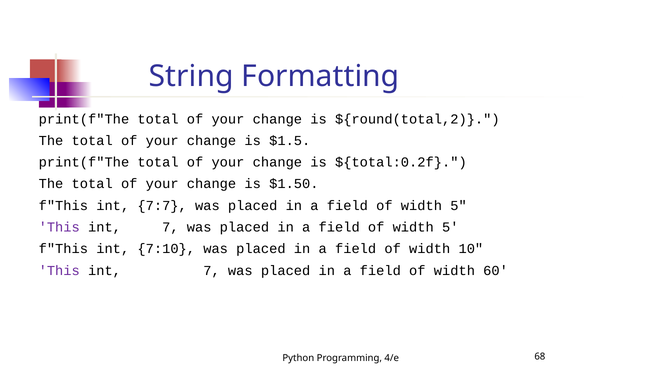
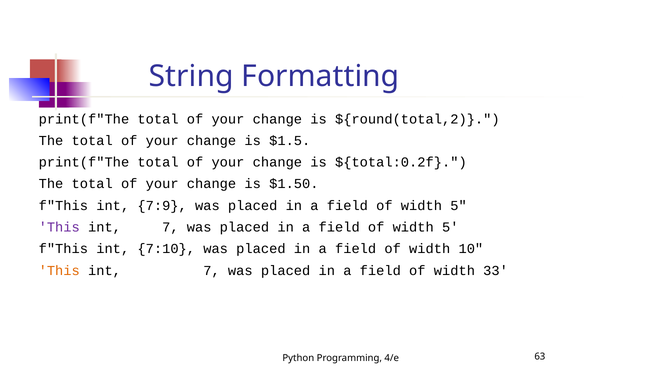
7:7: 7:7 -> 7:9 (162, 205)
This colour: purple -> orange (59, 270)
60: 60 -> 33 (496, 270)
68: 68 -> 63 (540, 356)
